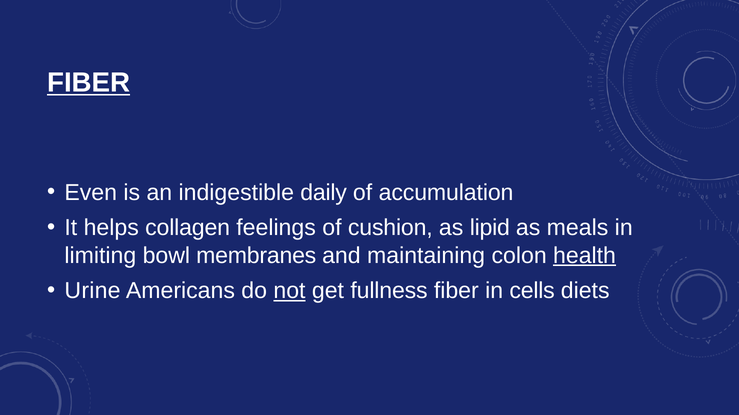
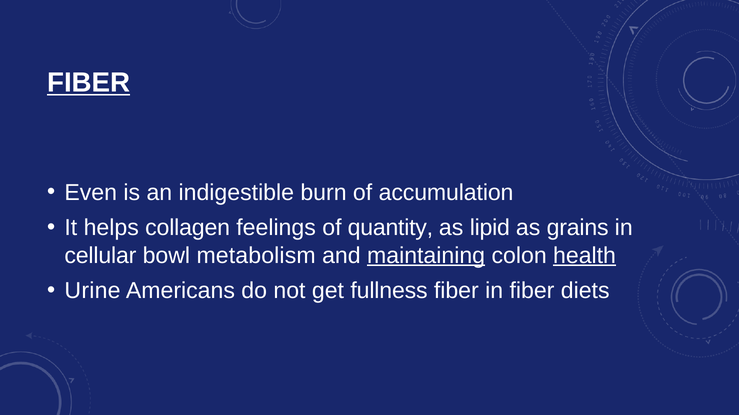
daily: daily -> burn (323, 193)
cushion: cushion -> quantity (390, 228)
meals: meals -> grains (578, 228)
limiting: limiting -> cellular (100, 256)
membranes: membranes -> metabolism (256, 256)
maintaining underline: none -> present (426, 256)
not underline: present -> none (289, 291)
in cells: cells -> fiber (532, 291)
